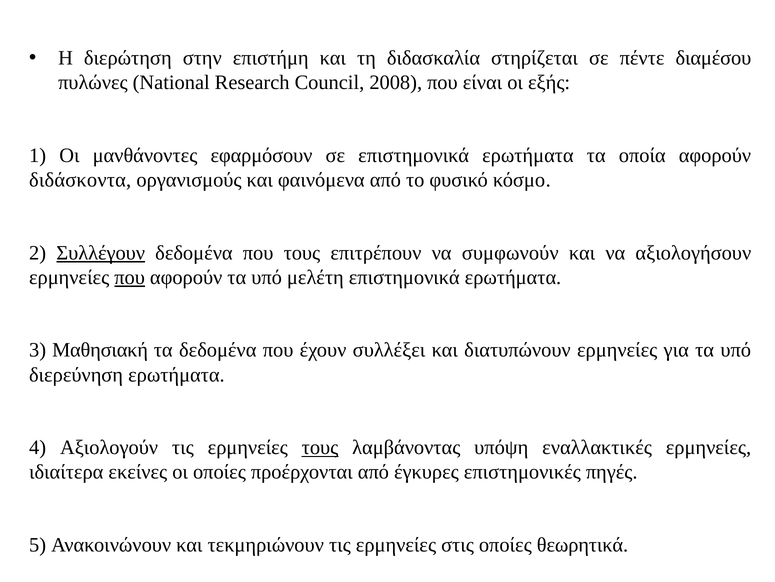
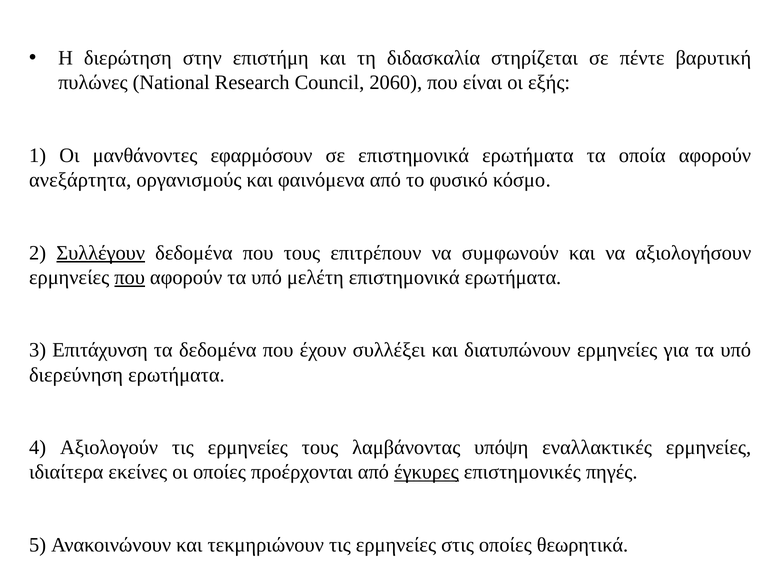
διαμέσου: διαμέσου -> βαρυτική (713, 58)
2008: 2008 -> 2060 (396, 83)
διδάσκοντα: διδάσκοντα -> ανεξάρτητα (80, 180)
Μαθησιακή: Μαθησιακή -> Επιτάχυνση (100, 350)
τους underline: present -> none (320, 447)
έγκυρες underline: none -> present (426, 472)
